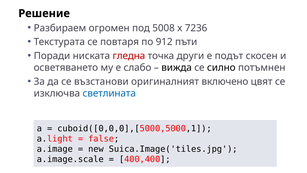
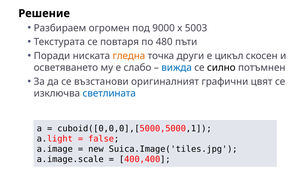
5008: 5008 -> 9000 (164, 28)
7236: 7236 -> 5003 (196, 28)
912: 912 -> 480 (164, 42)
гледна colour: red -> orange (129, 56)
подът: подът -> цикъл (229, 56)
вижда colour: black -> blue (177, 68)
включено: включено -> графични (225, 81)
